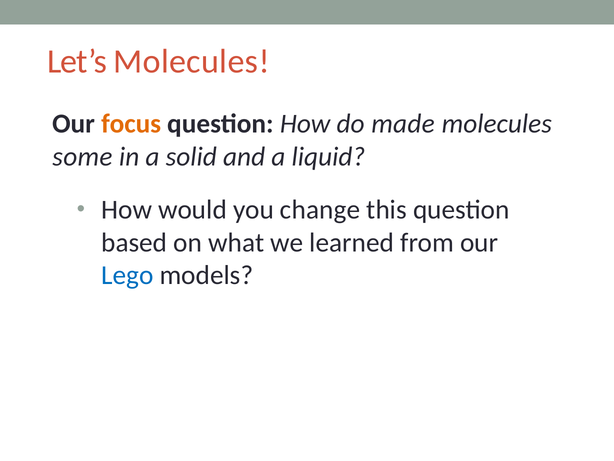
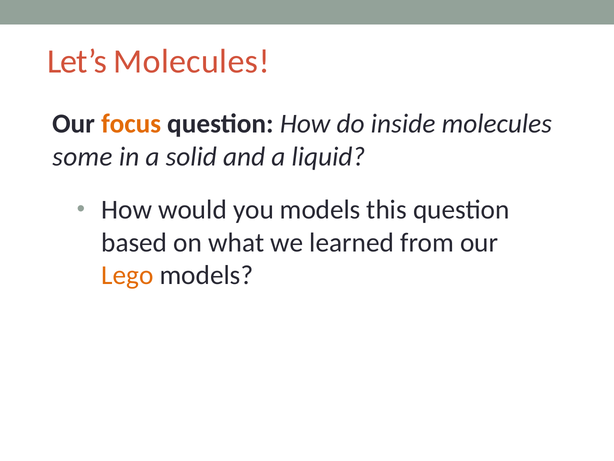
made: made -> inside (403, 124)
you change: change -> models (320, 210)
Lego colour: blue -> orange (127, 275)
